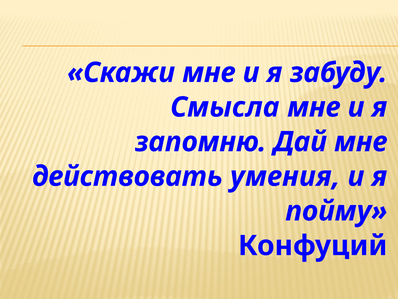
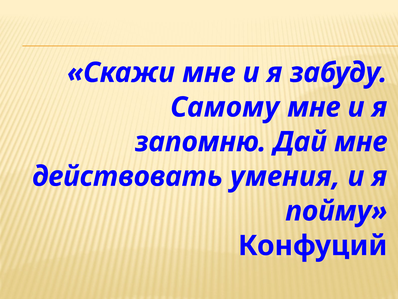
Смысла: Смысла -> Самому (225, 107)
